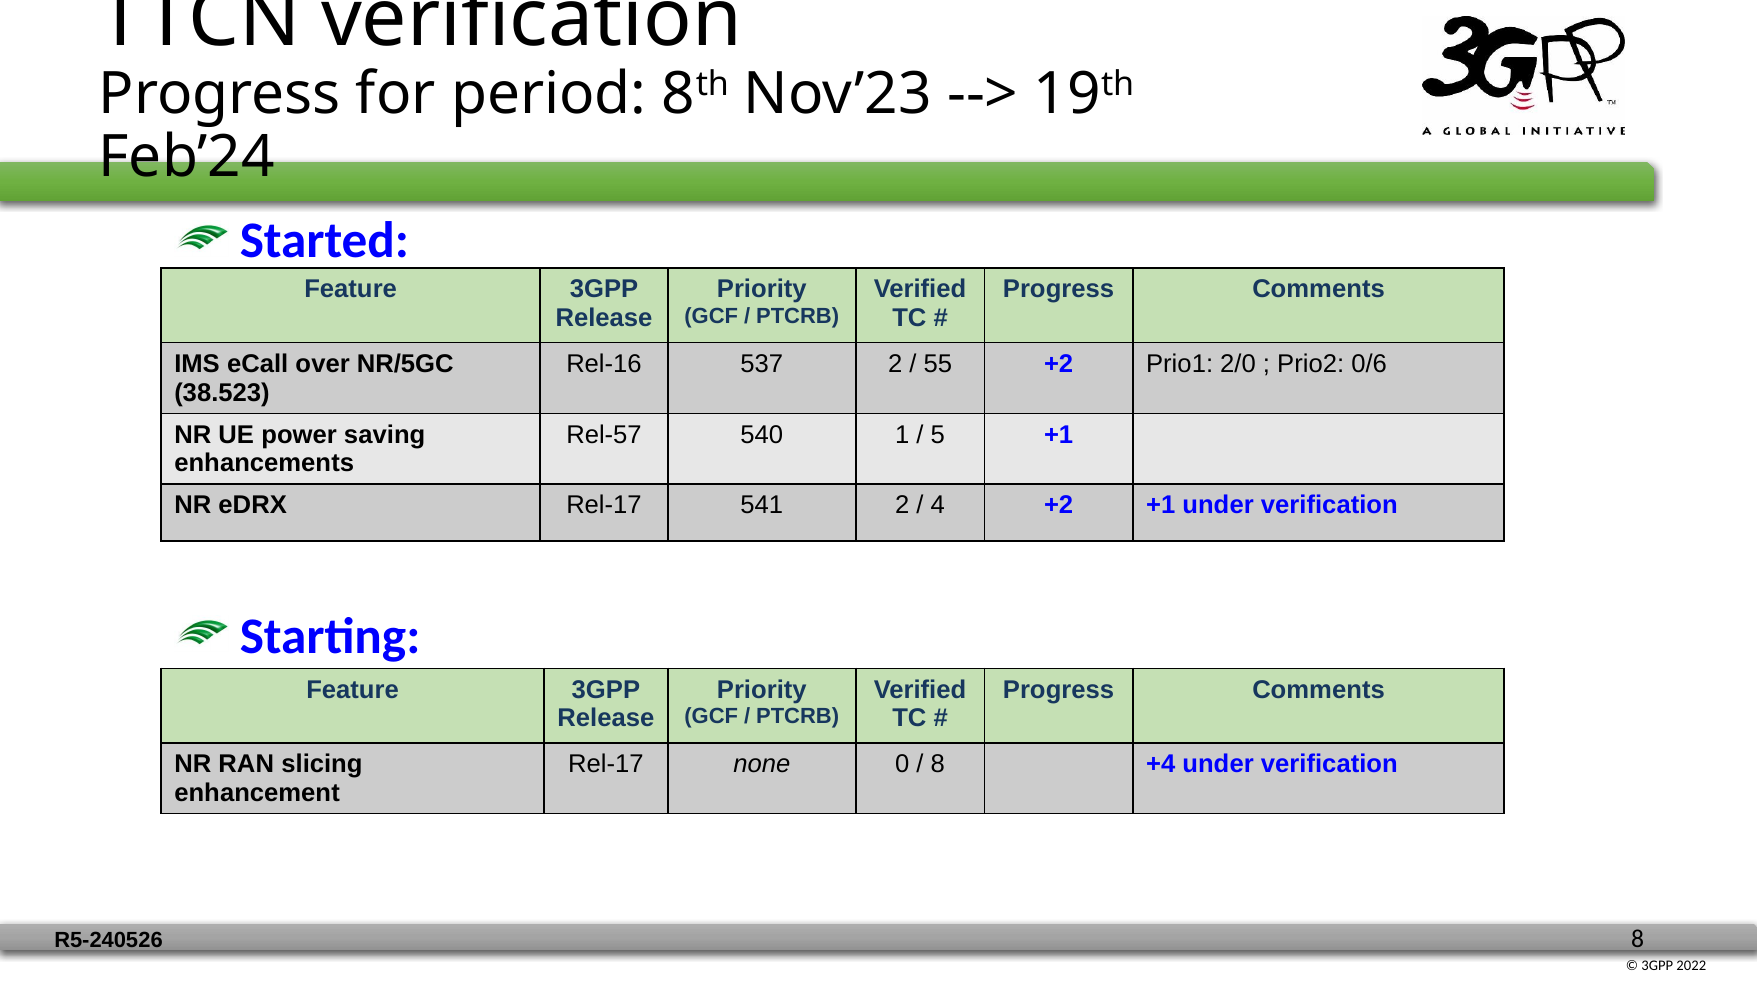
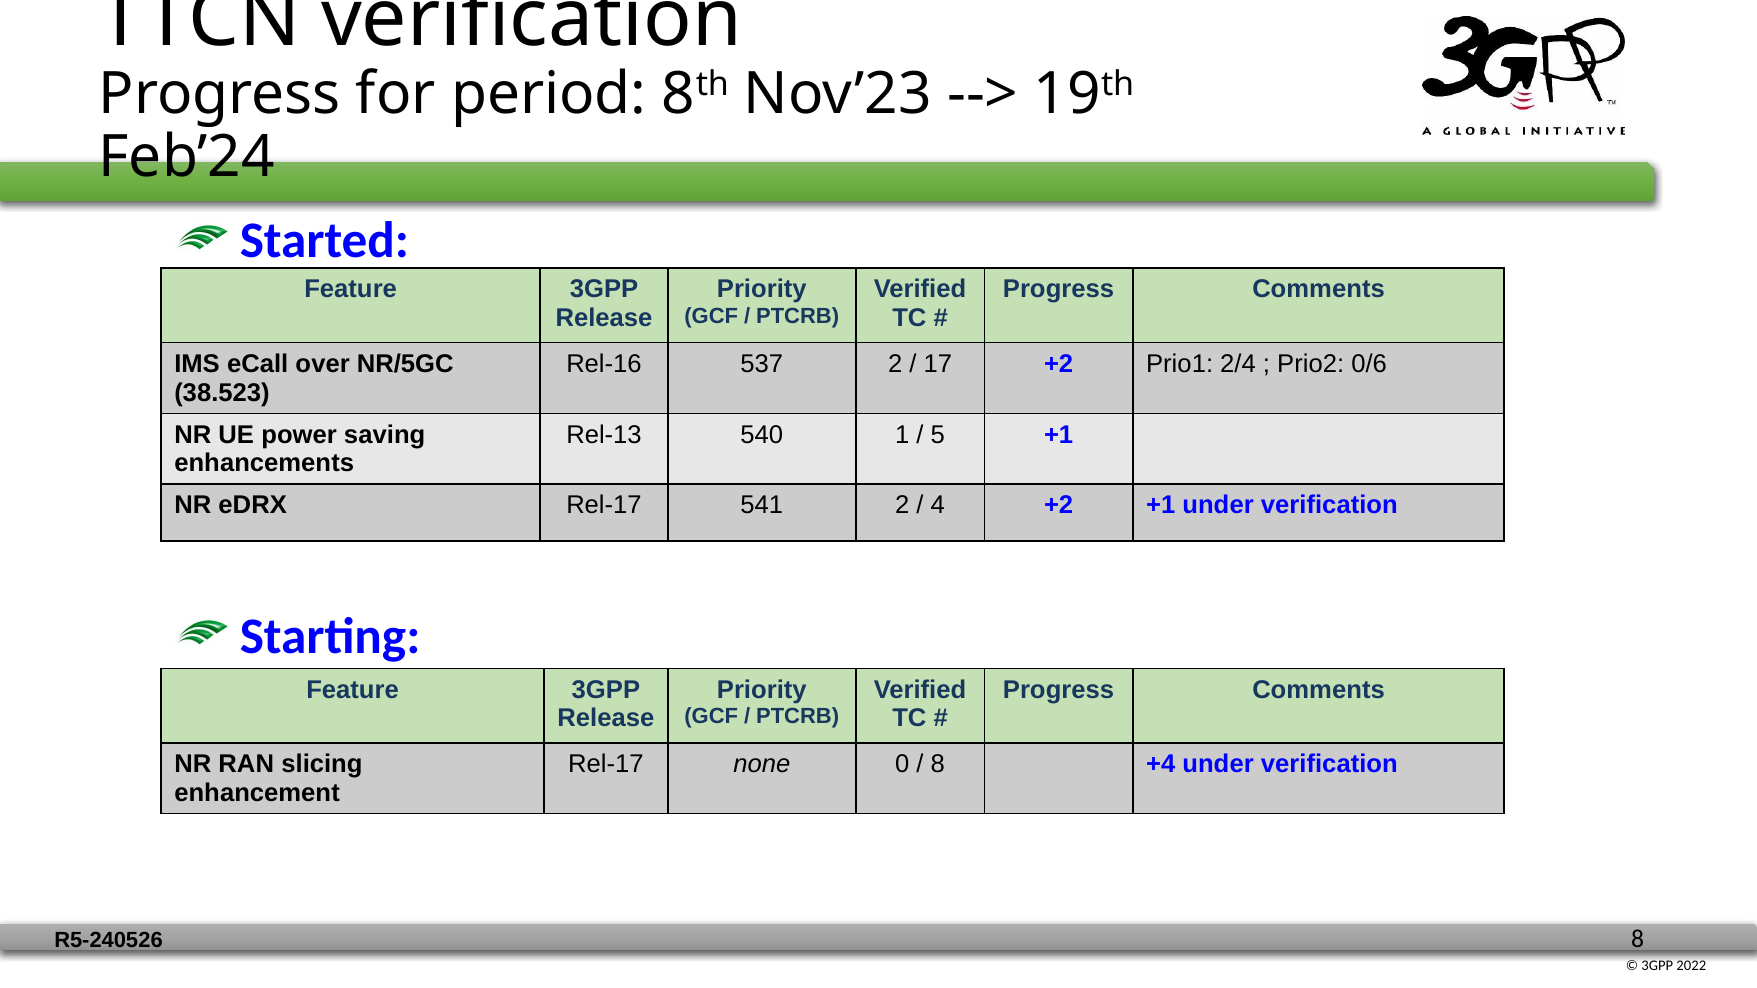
55: 55 -> 17 (938, 364)
2/0: 2/0 -> 2/4 (1238, 364)
Rel-57: Rel-57 -> Rel-13 (604, 435)
